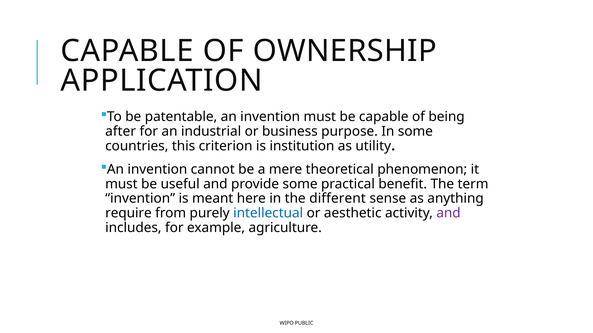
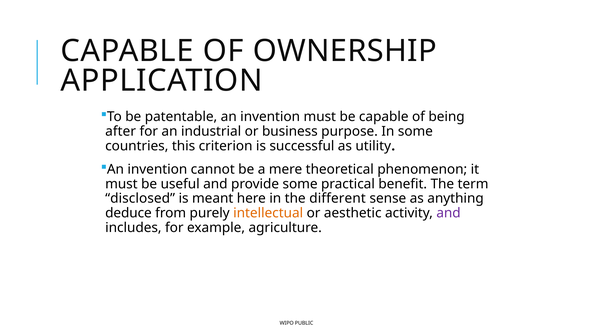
institution: institution -> successful (302, 146)
invention: invention -> disclosed (140, 199)
require: require -> deduce (128, 214)
intellectual colour: blue -> orange (268, 214)
